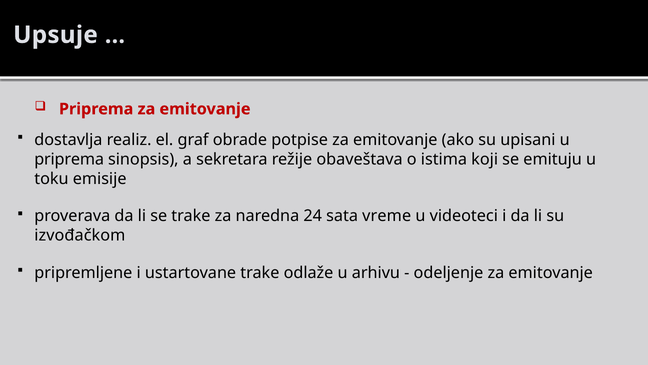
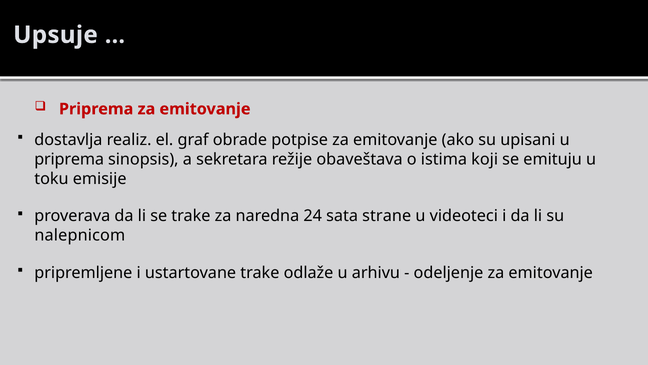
vreme: vreme -> strane (387, 216)
izvođačkom: izvođačkom -> nalepnicom (80, 235)
